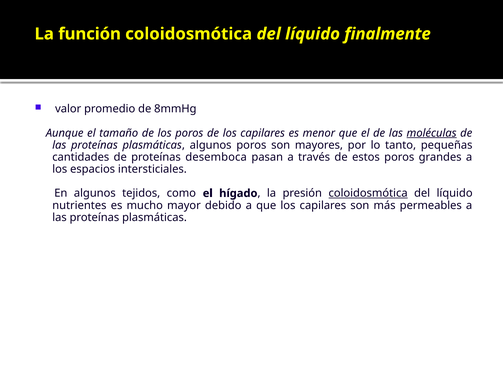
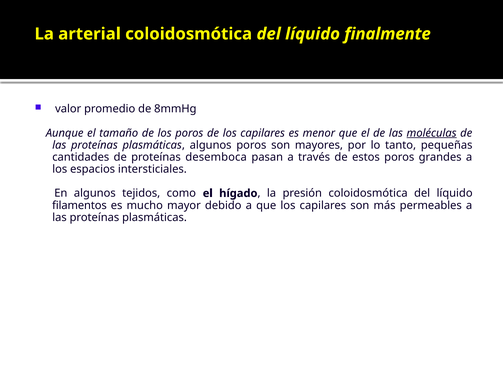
función: función -> arterial (90, 34)
coloidosmótica underline: present -> none (368, 193)
nutrientes: nutrientes -> filamentos (79, 205)
